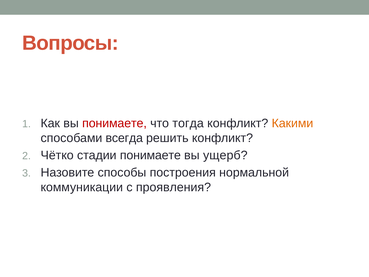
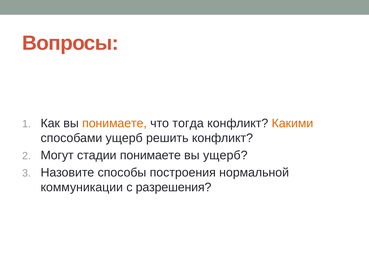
понимаете colour: red -> orange (114, 123)
способами всегда: всегда -> ущерб (124, 138)
Чётко: Чётко -> Могут (57, 155)
проявления: проявления -> разрешения (174, 187)
